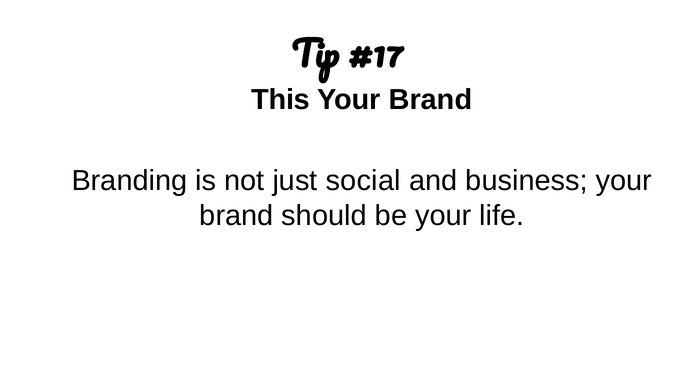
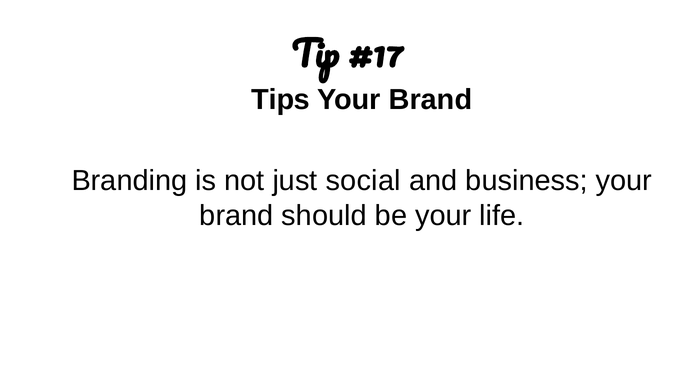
This: This -> Tips (281, 100)
